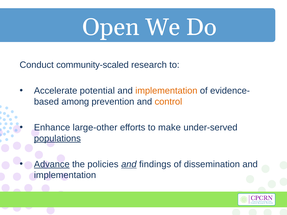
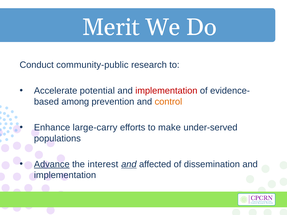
Open: Open -> Merit (111, 27)
community-scaled: community-scaled -> community-public (92, 65)
implementation colour: orange -> red (166, 91)
large-other: large-other -> large-carry (95, 128)
populations underline: present -> none (57, 139)
policies: policies -> interest (103, 164)
findings: findings -> affected (155, 164)
